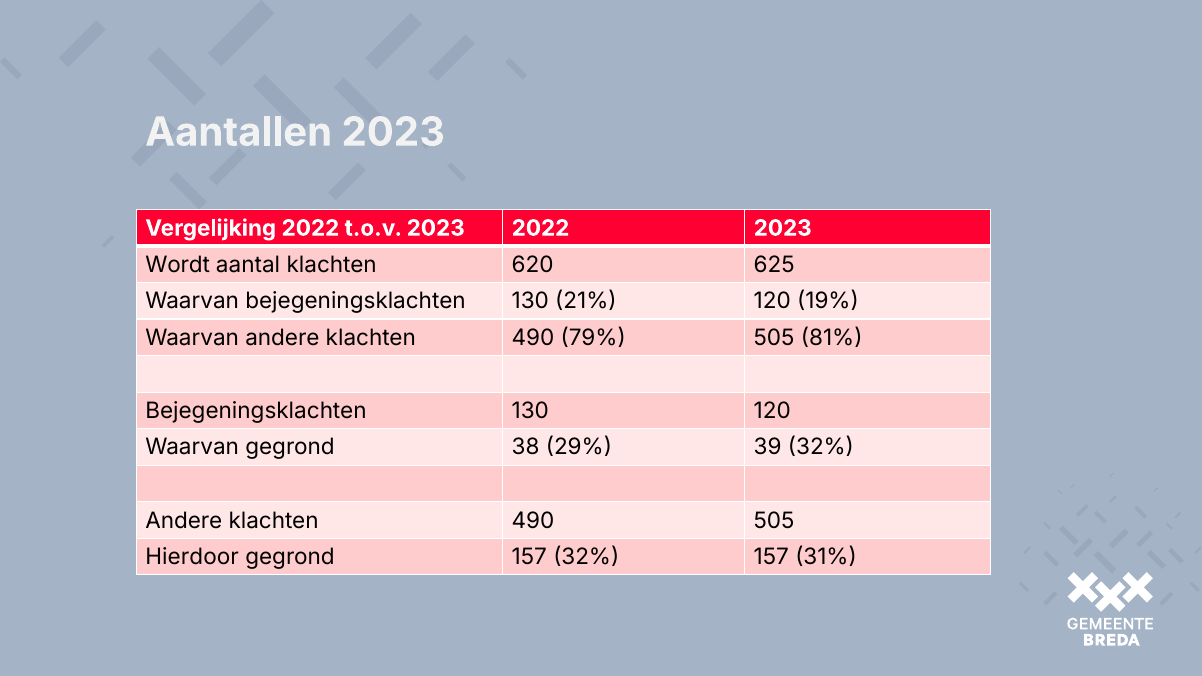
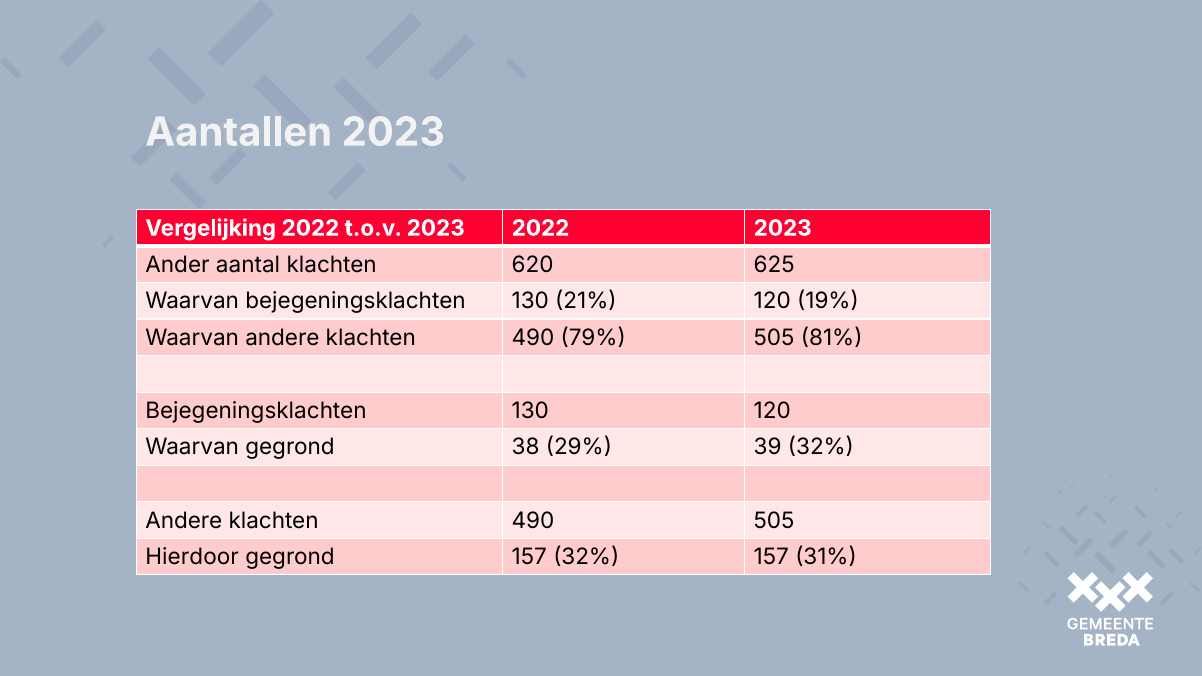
Wordt: Wordt -> Ander (177, 265)
